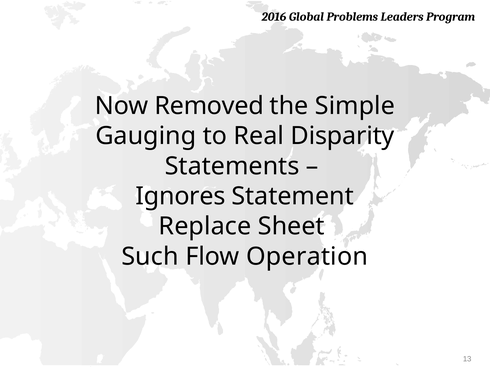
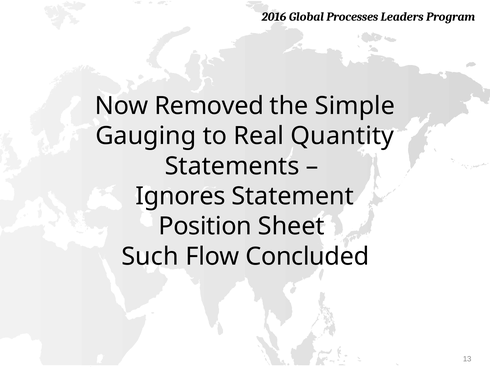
Problems: Problems -> Processes (352, 17)
Disparity: Disparity -> Quantity (342, 136)
Replace: Replace -> Position (205, 227)
Operation: Operation -> Concluded (307, 257)
